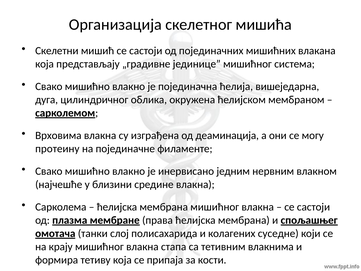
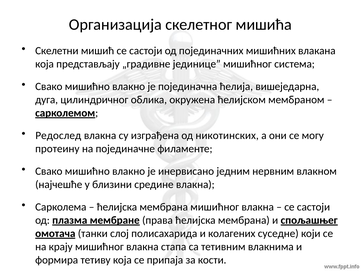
Врховима: Врховима -> Редослед (58, 135)
деаминација: деаминација -> никотинских (227, 135)
